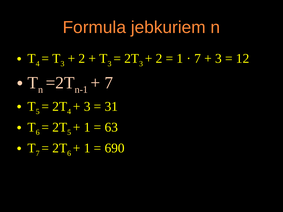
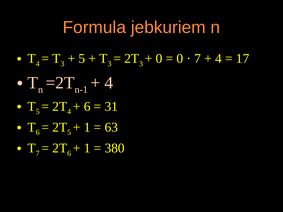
2: 2 -> 5 (82, 59)
2: 2 -> 0 (159, 59)
1: 1 -> 0 (180, 59)
3: 3 -> 4 (218, 59)
12: 12 -> 17 (243, 59)
7: 7 -> 4 (109, 83)
3: 3 -> 6 (87, 107)
690: 690 -> 380 (115, 148)
